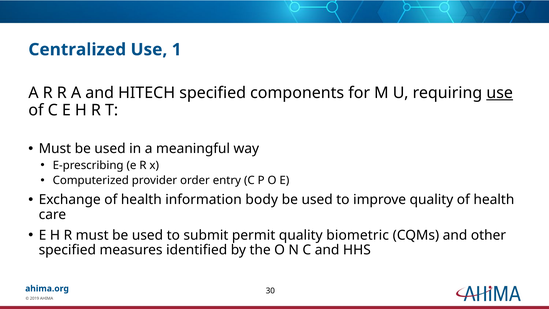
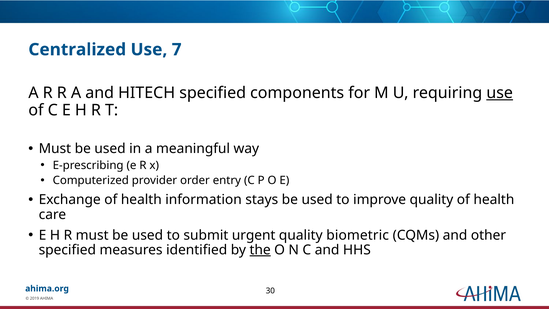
1: 1 -> 7 (177, 50)
body: body -> stays (262, 200)
permit: permit -> urgent (254, 235)
the underline: none -> present (260, 250)
